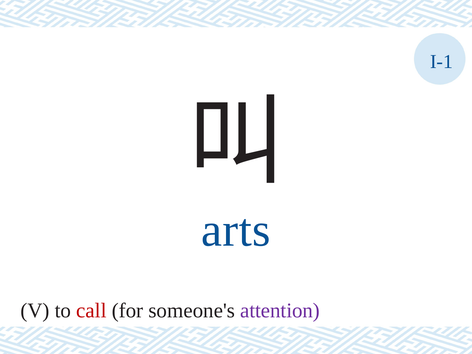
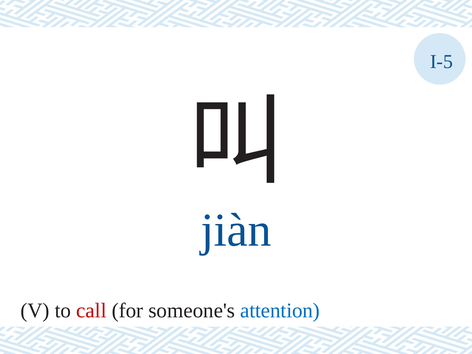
I-1: I-1 -> I-5 (441, 62)
arts: arts -> jiàn (236, 230)
attention colour: purple -> blue (280, 311)
